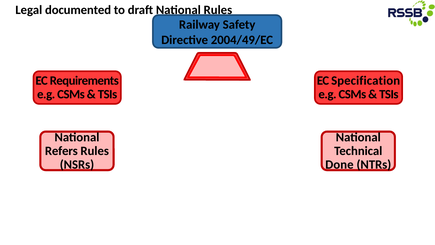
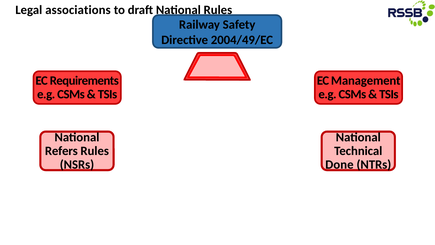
documented: documented -> associations (78, 10)
Specification: Specification -> Management (366, 81)
